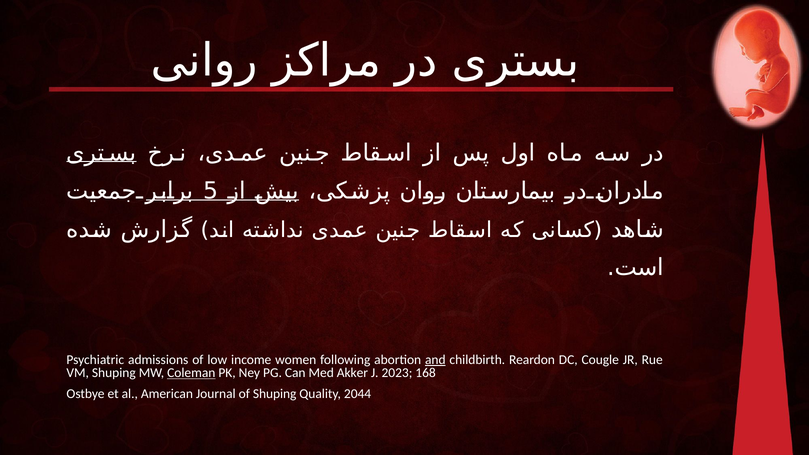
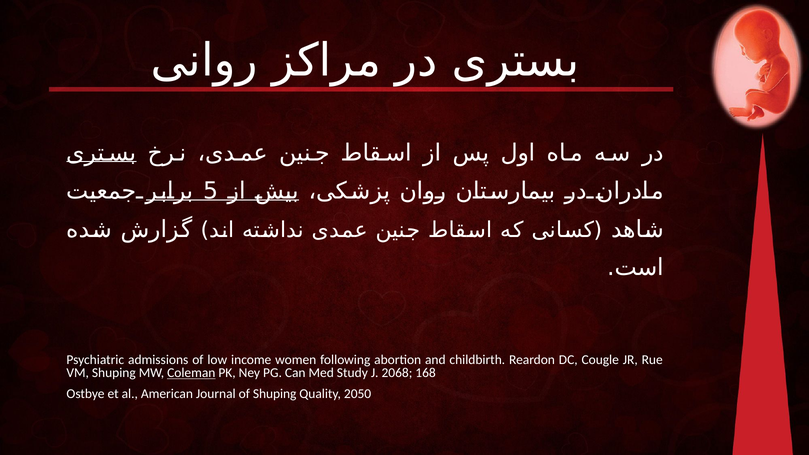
and underline: present -> none (435, 360)
Akker: Akker -> Study (352, 373)
2023: 2023 -> 2068 (397, 373)
2044: 2044 -> 2050 (358, 394)
